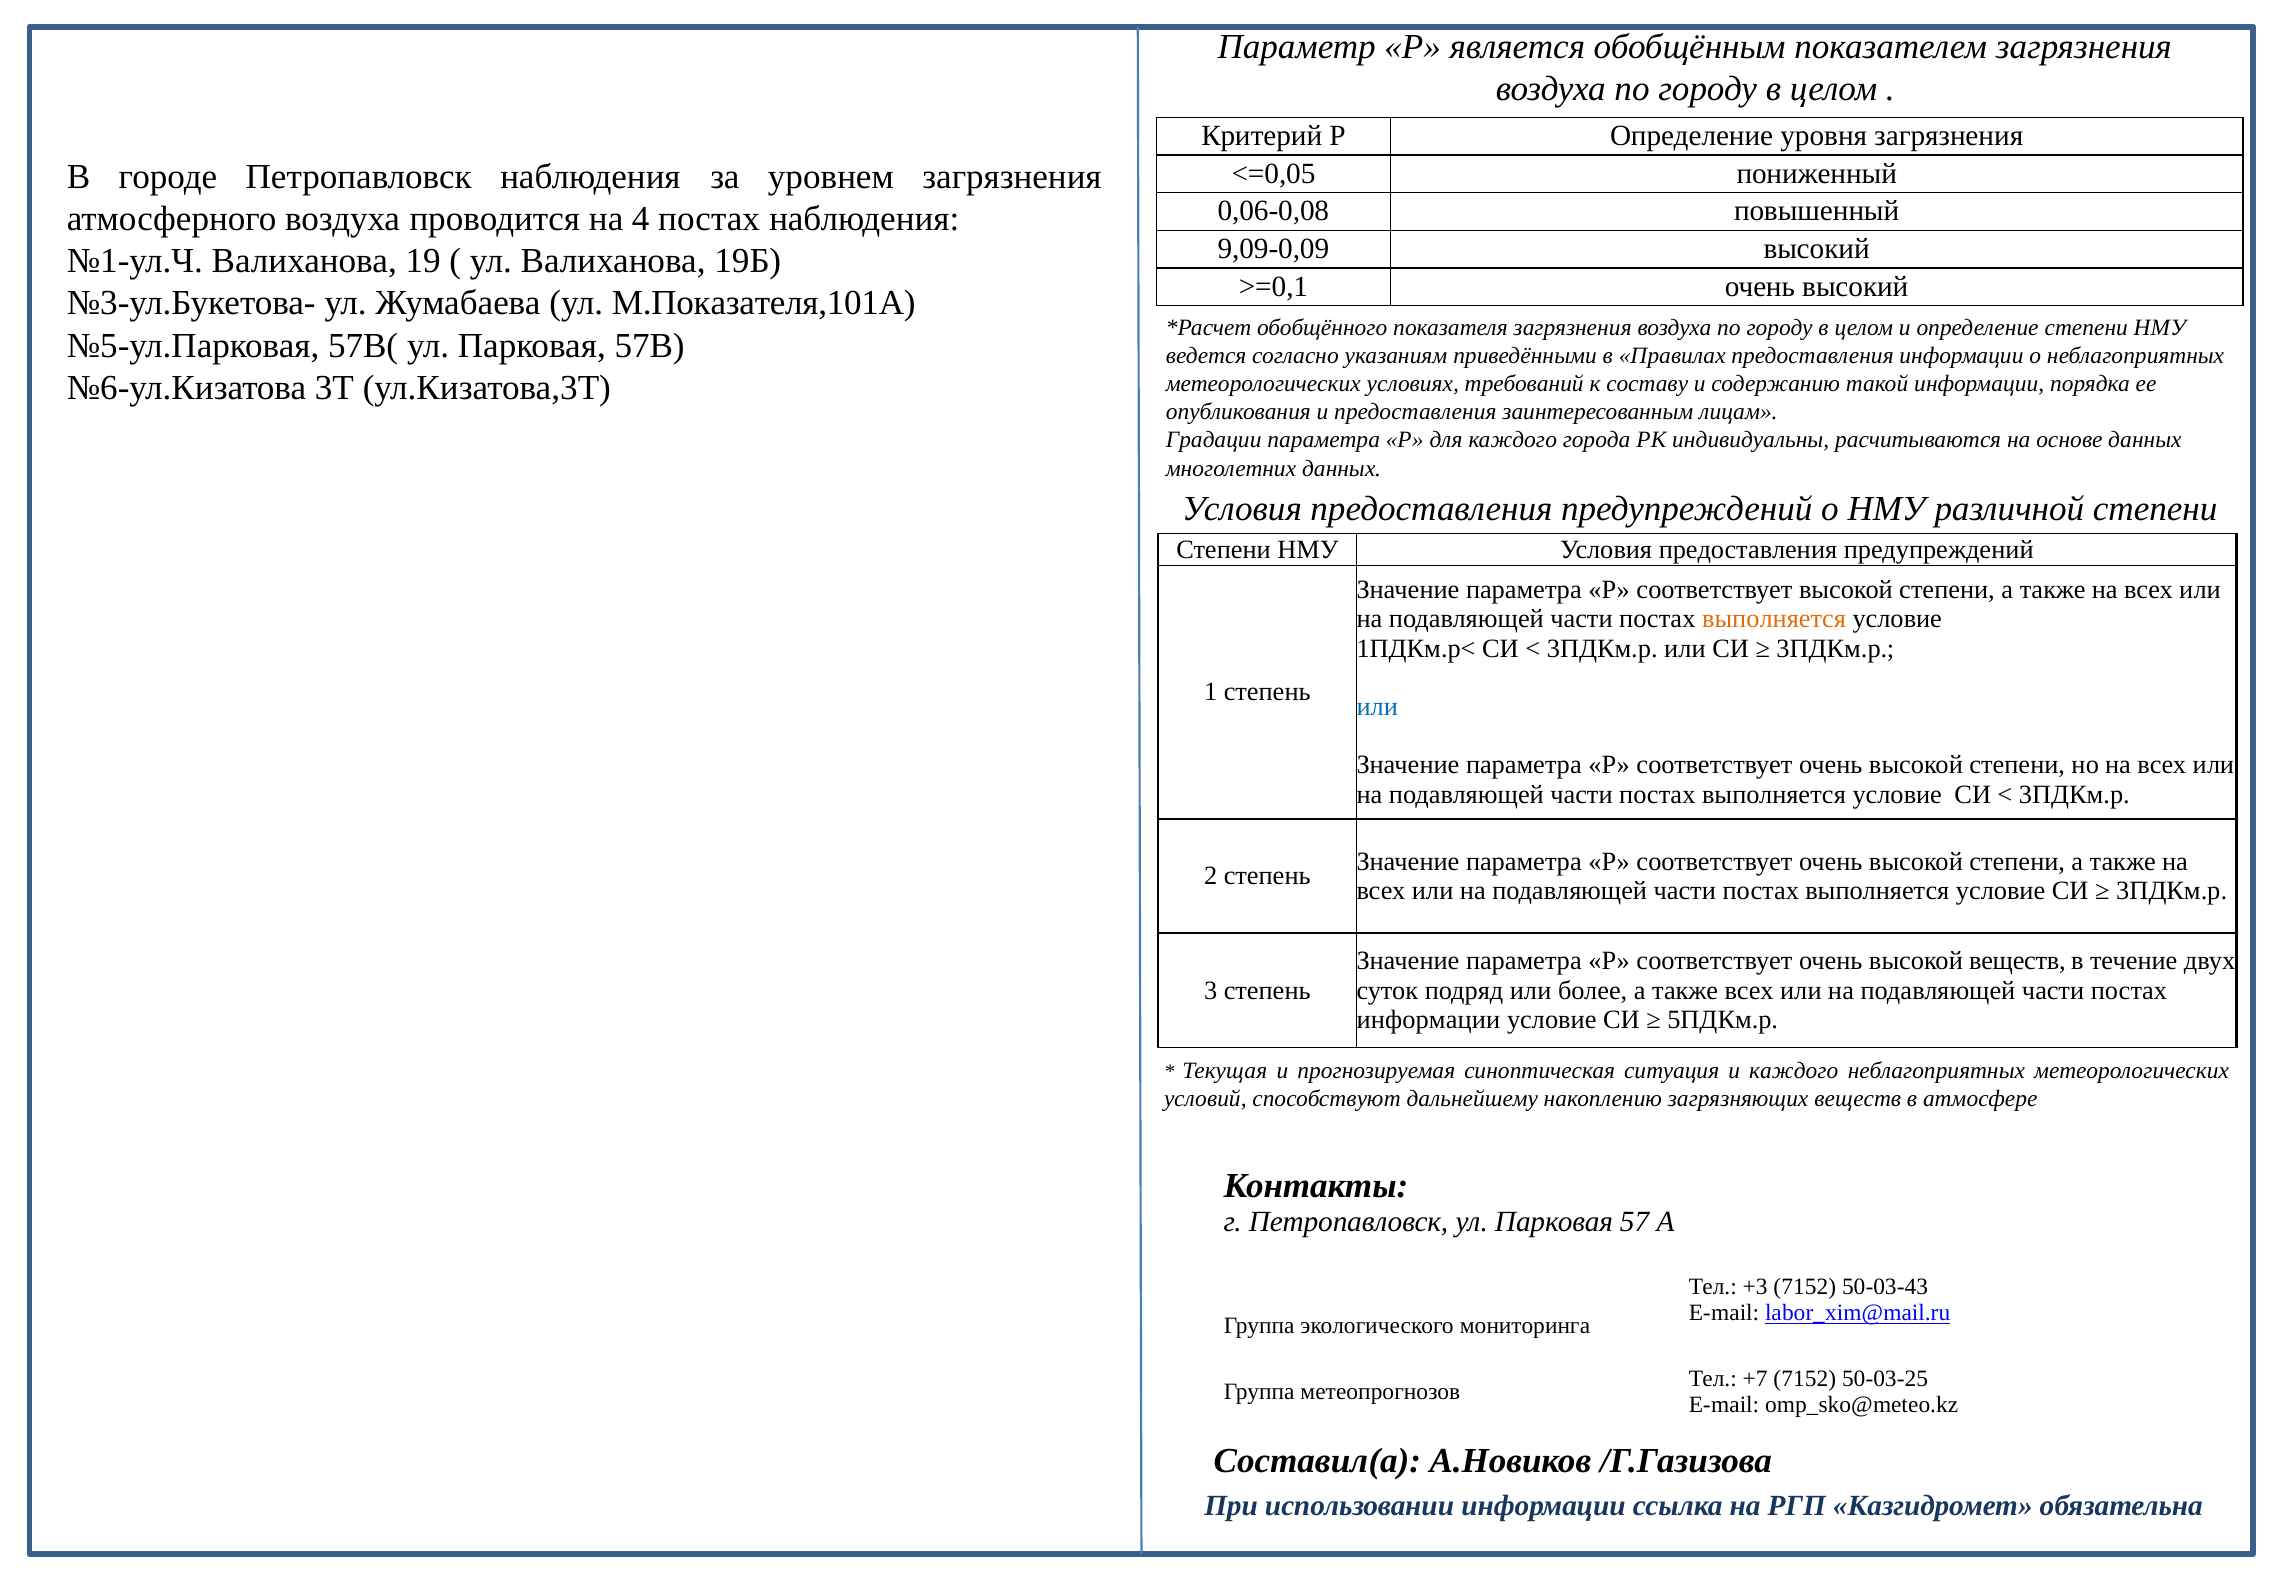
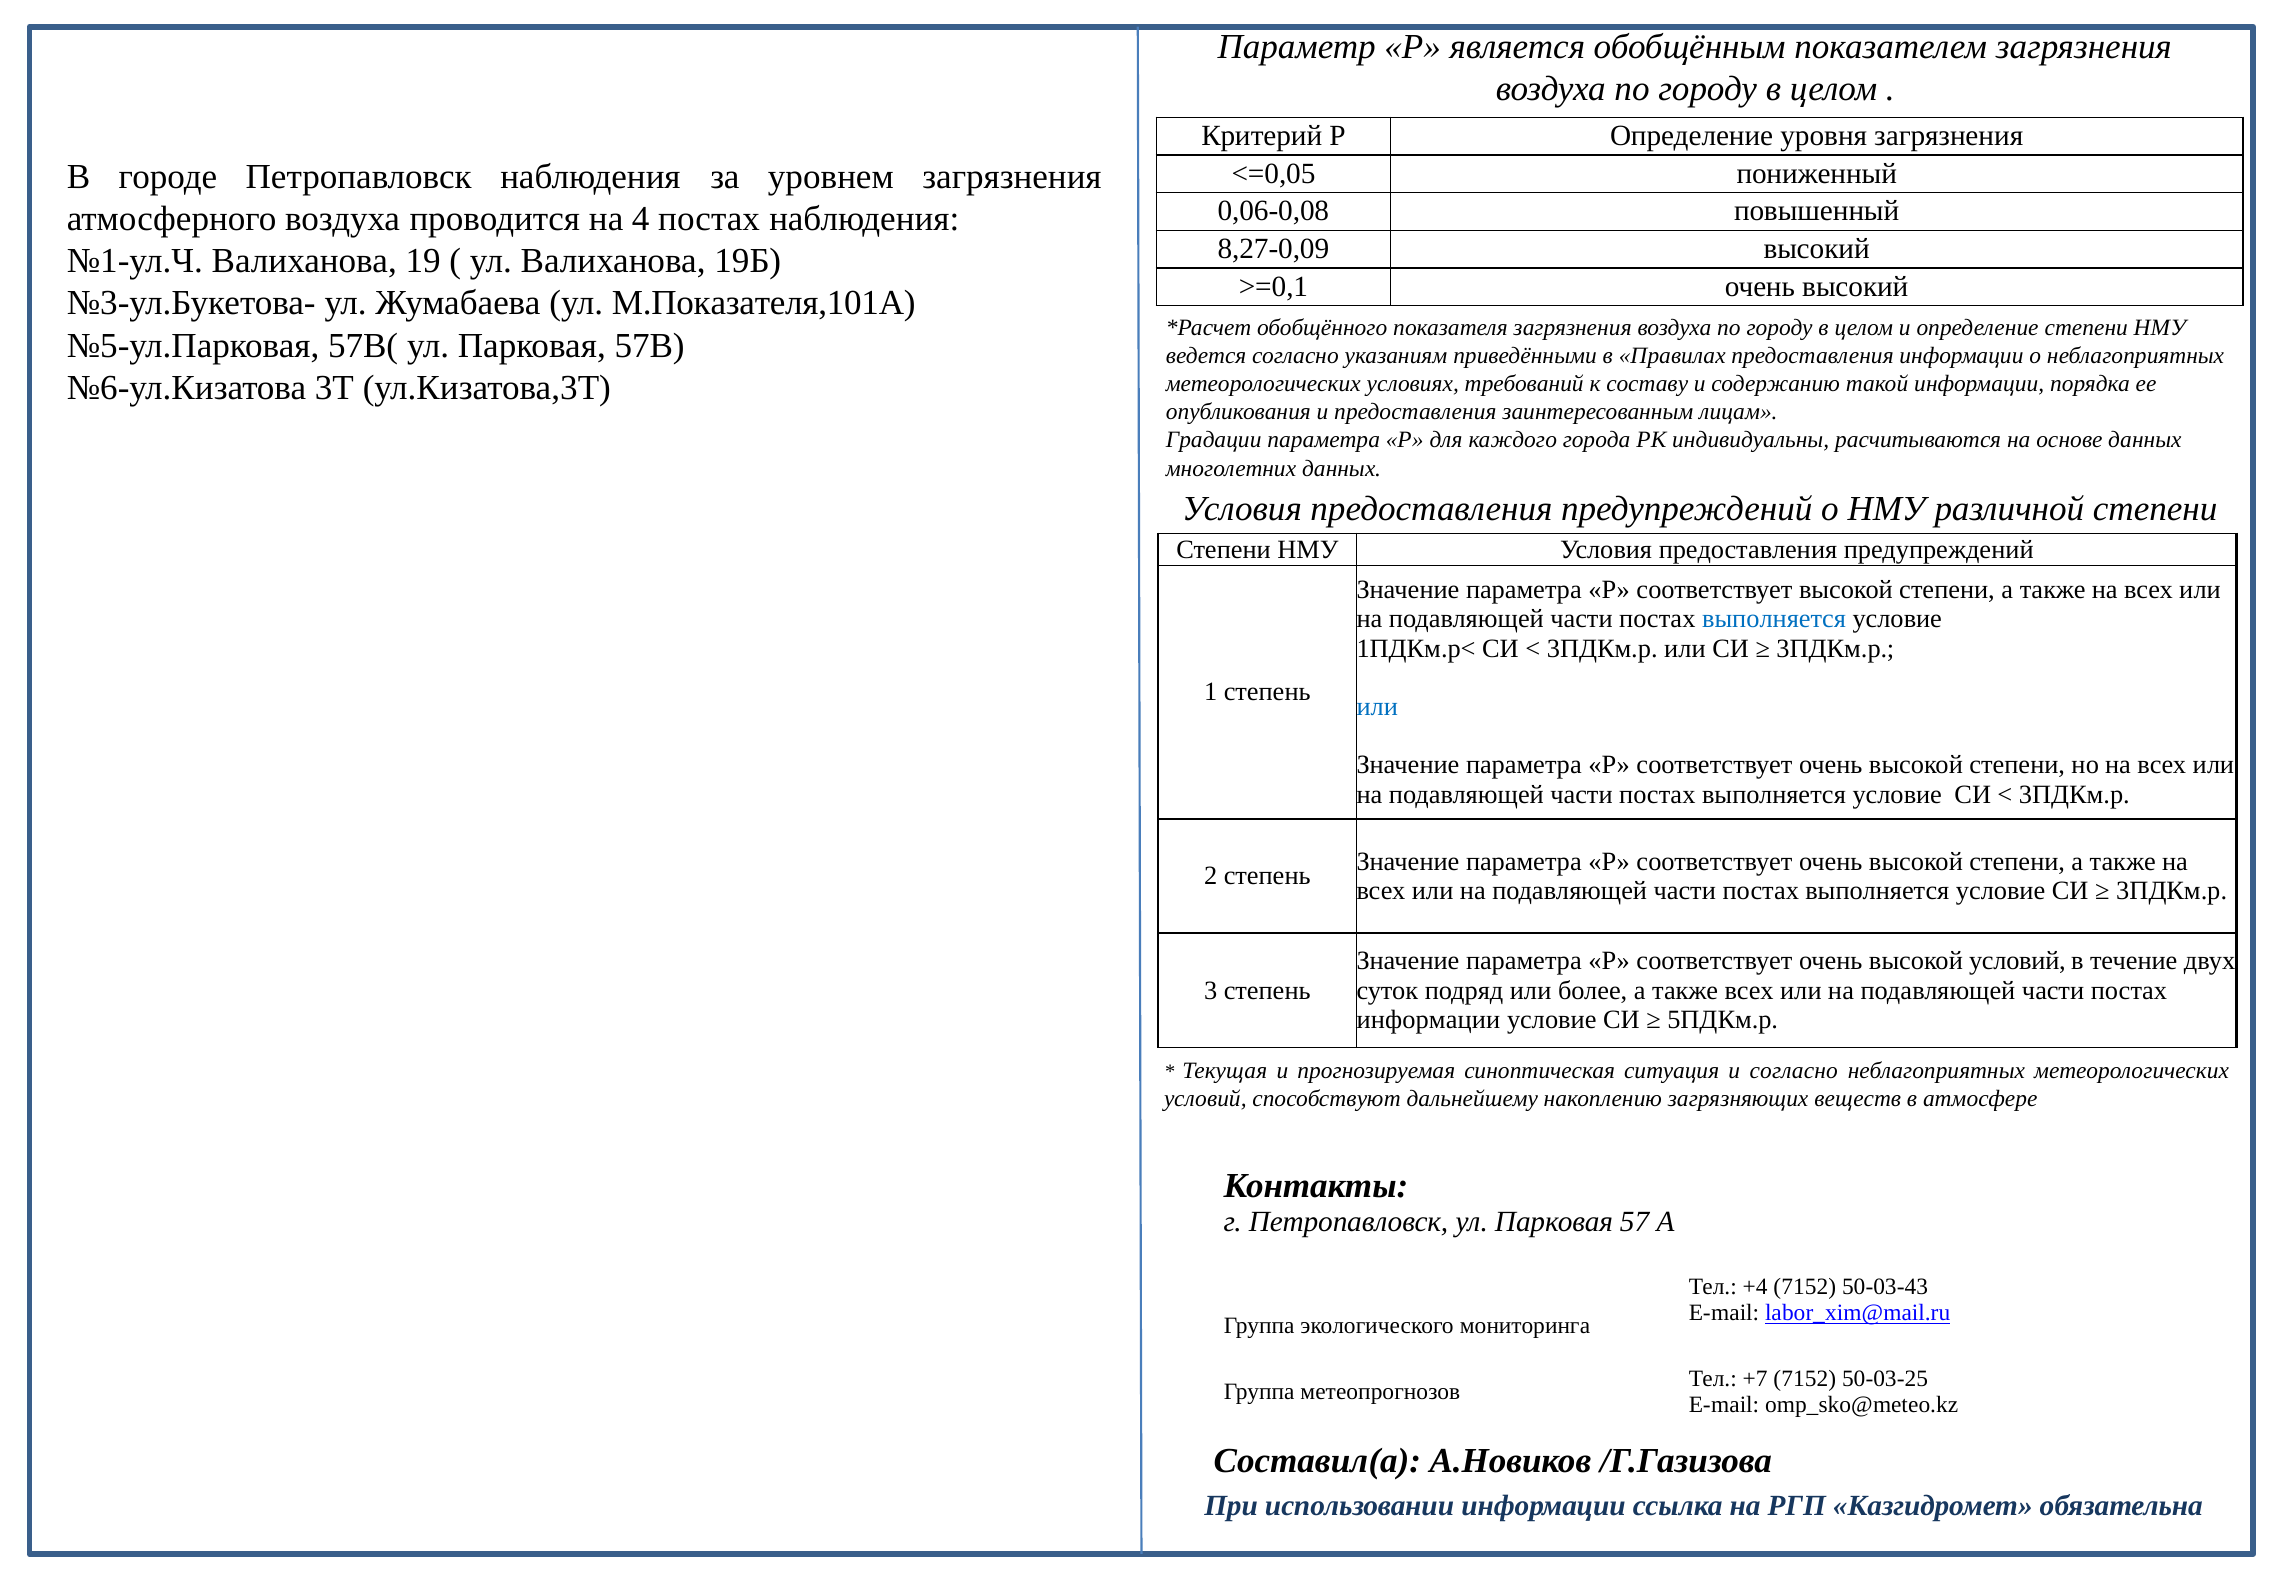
9,09-0,09: 9,09-0,09 -> 8,27-0,09 (1273, 249)
выполняется colour: orange -> blue (1774, 619)
высокой веществ: веществ -> условий (2017, 961)
и каждого: каждого -> согласно (1794, 1070)
+3: +3 -> +4 (1755, 1287)
